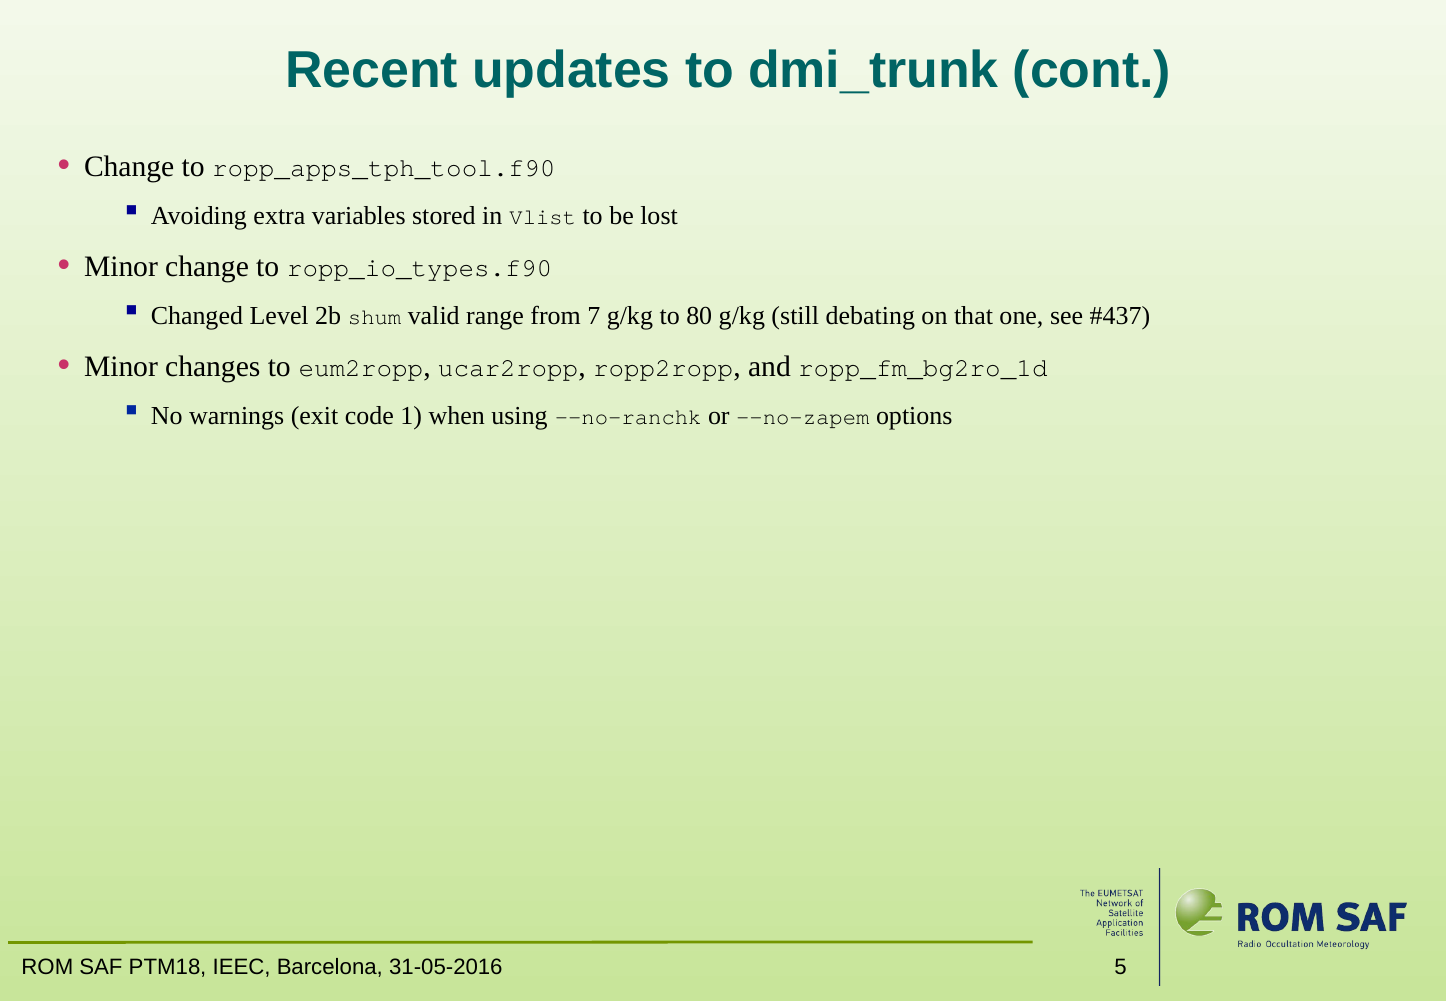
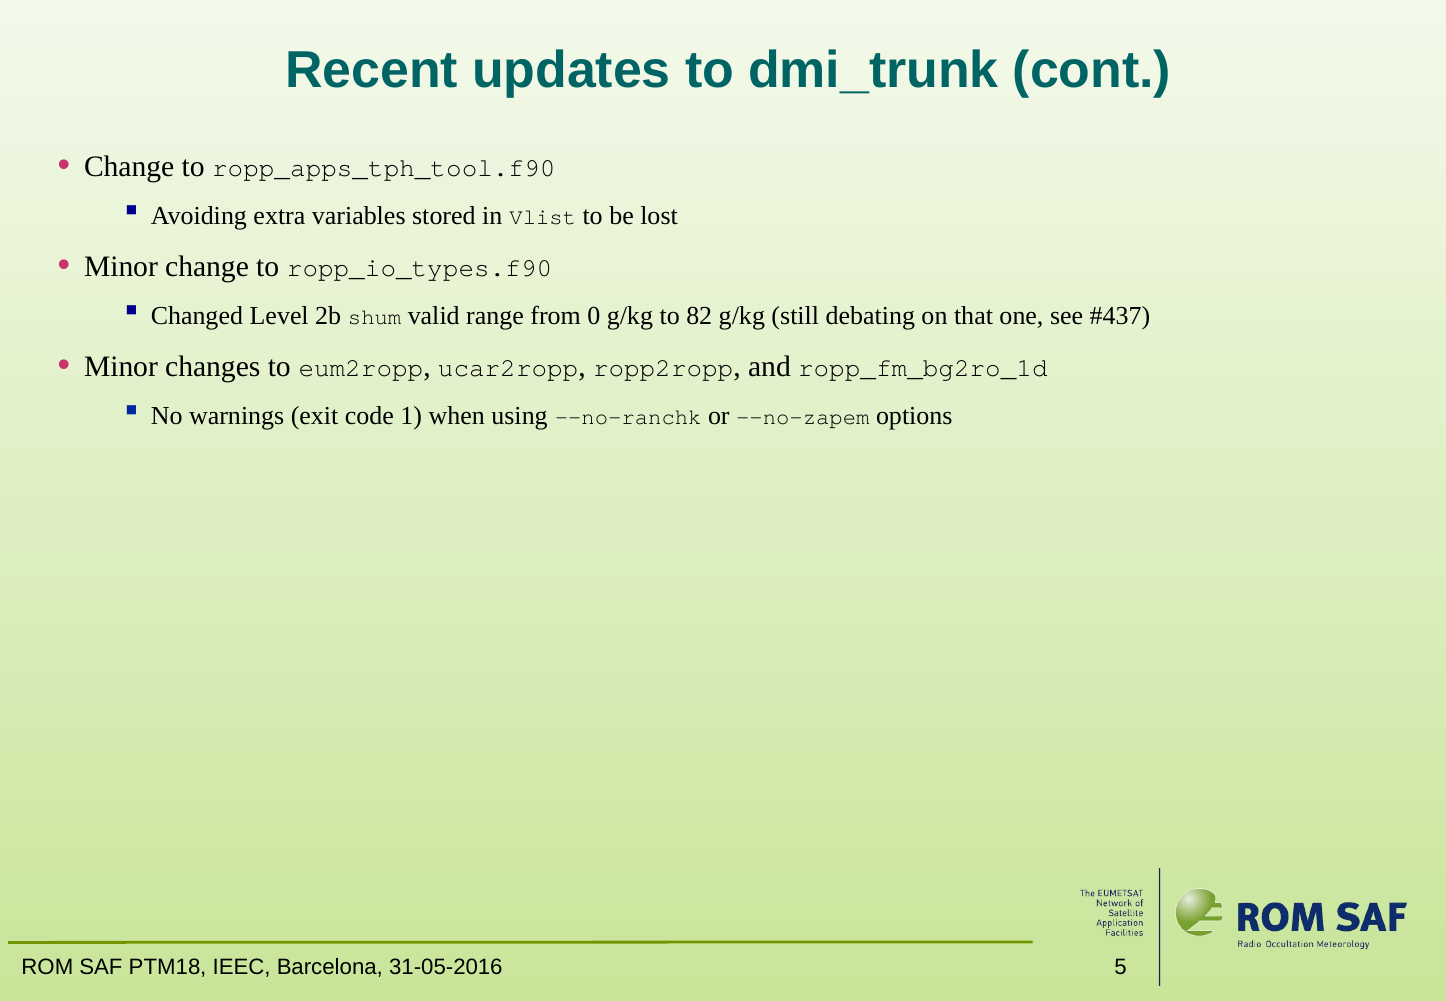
7: 7 -> 0 (594, 316)
80: 80 -> 82 (699, 316)
